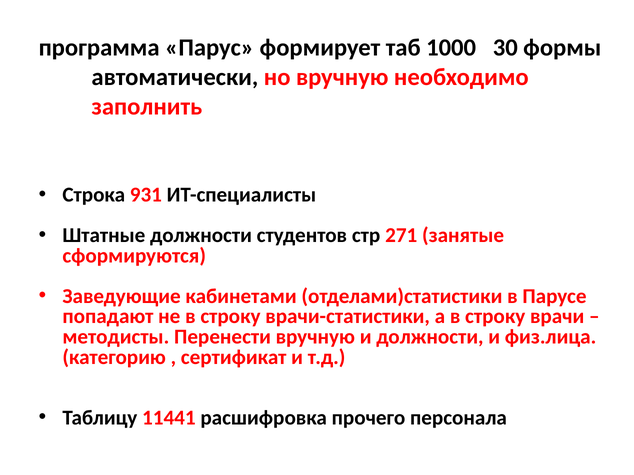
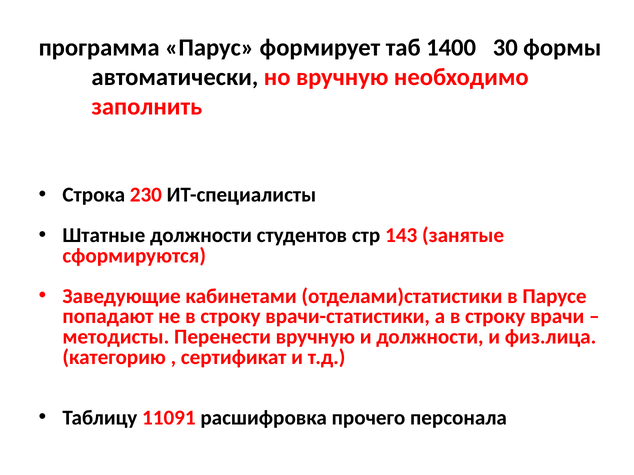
1000: 1000 -> 1400 (451, 48)
931: 931 -> 230 (146, 195)
271: 271 -> 143 (401, 236)
11441: 11441 -> 11091 (169, 418)
